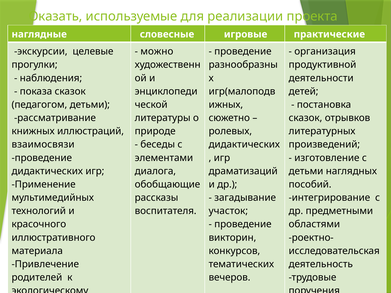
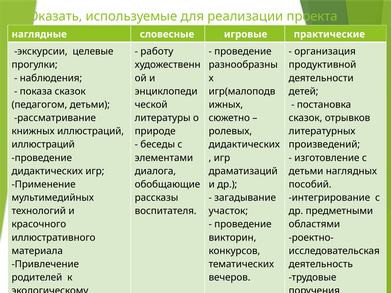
можно: можно -> работу (157, 52)
взаимосвязи: взаимосвязи -> иллюстраций (43, 145)
